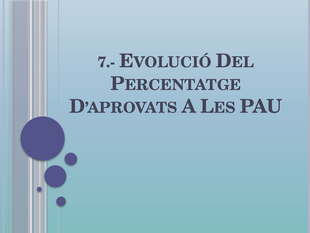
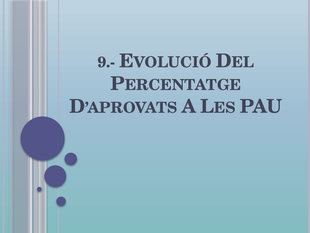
7.-: 7.- -> 9.- (106, 62)
